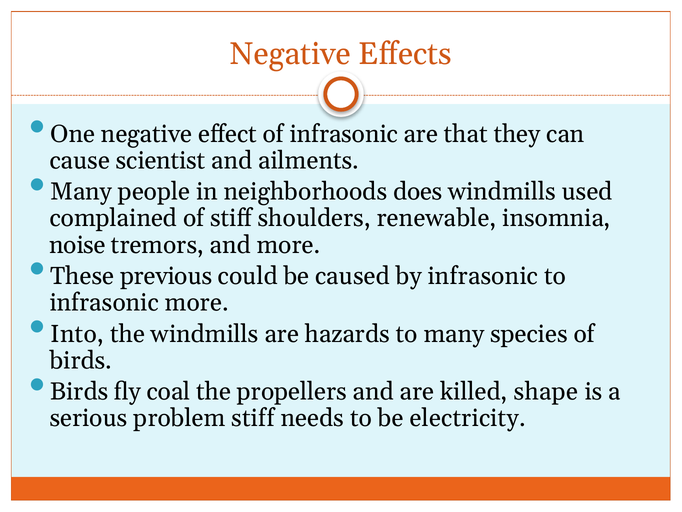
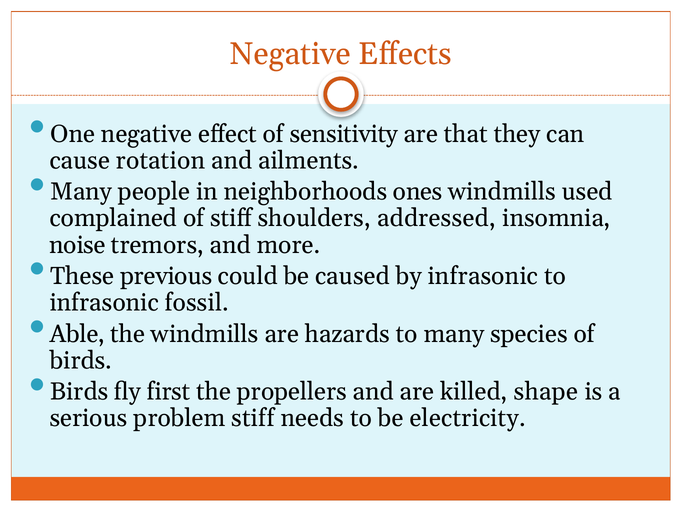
of infrasonic: infrasonic -> sensitivity (344, 134)
scientist: scientist -> rotation (160, 160)
does: does -> ones (418, 192)
renewable: renewable -> addressed (436, 218)
infrasonic more: more -> fossil (197, 302)
Into: Into -> Able (77, 334)
coal: coal -> first (169, 391)
